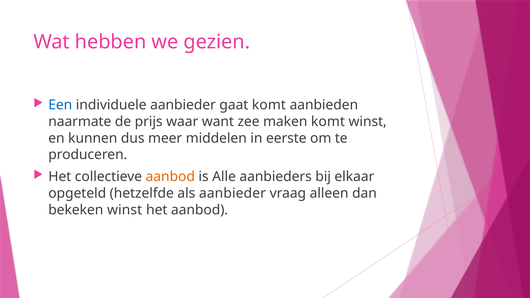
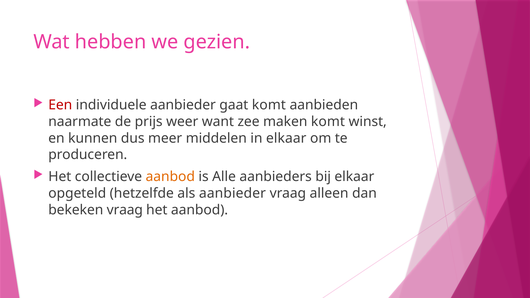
Een colour: blue -> red (60, 105)
waar: waar -> weer (182, 122)
in eerste: eerste -> elkaar (286, 138)
bekeken winst: winst -> vraag (125, 210)
